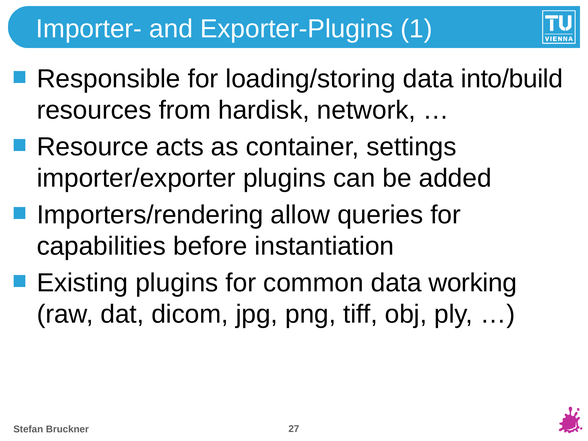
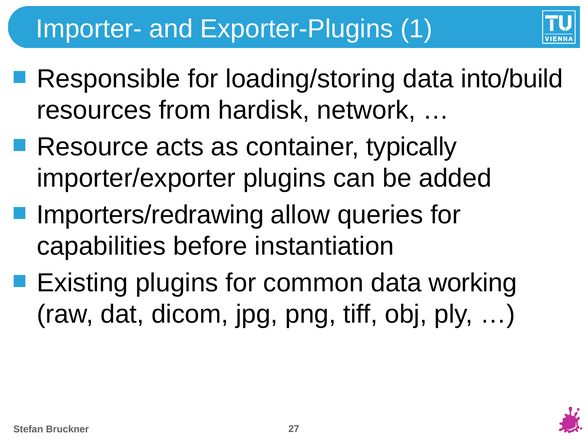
settings: settings -> typically (412, 147)
Importers/rendering: Importers/rendering -> Importers/redrawing (150, 215)
